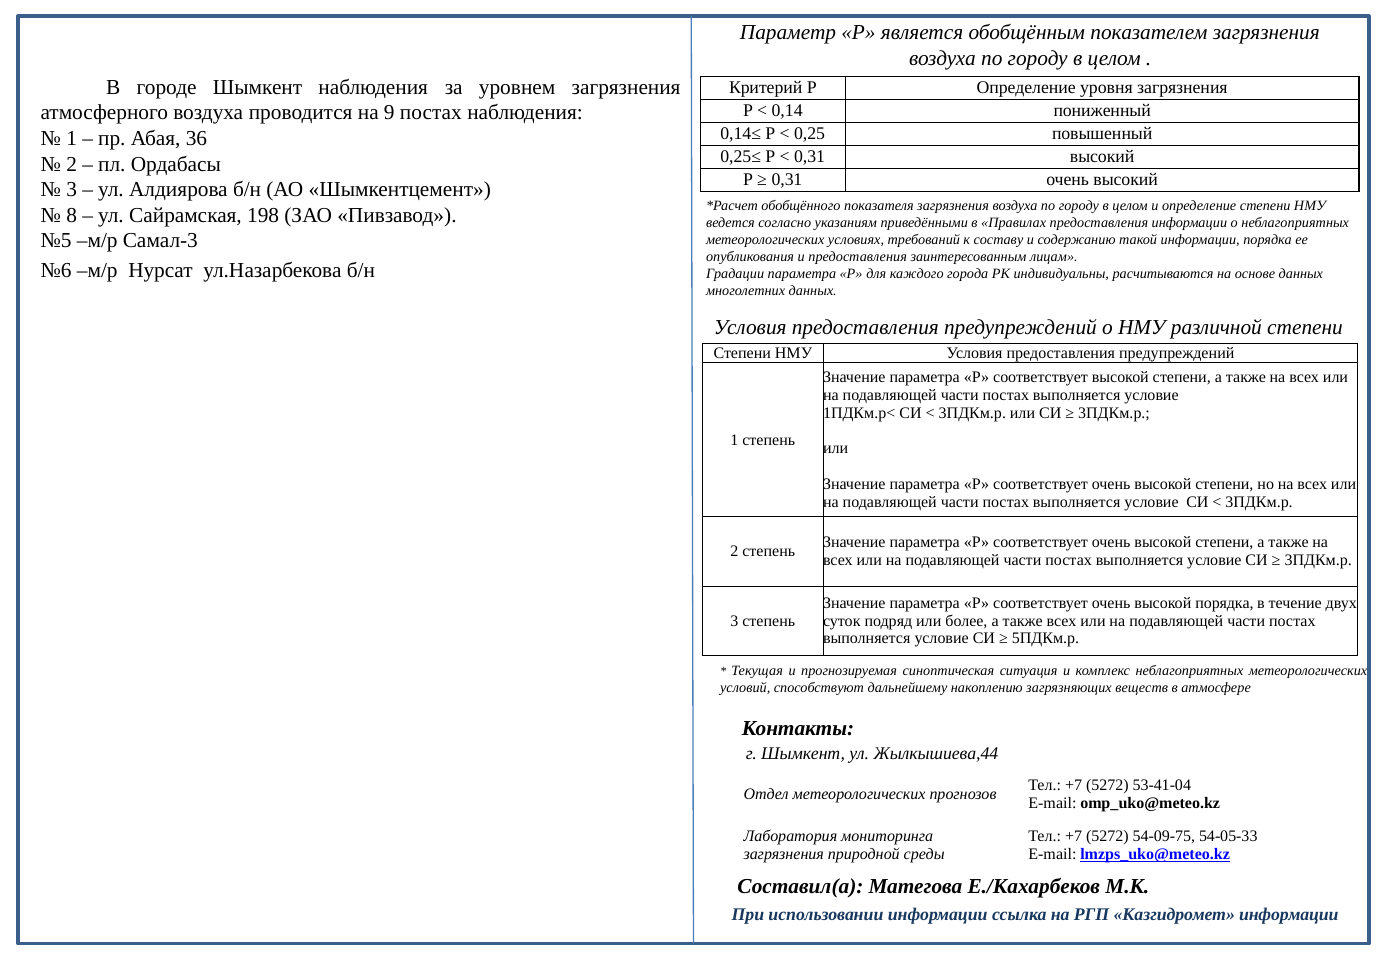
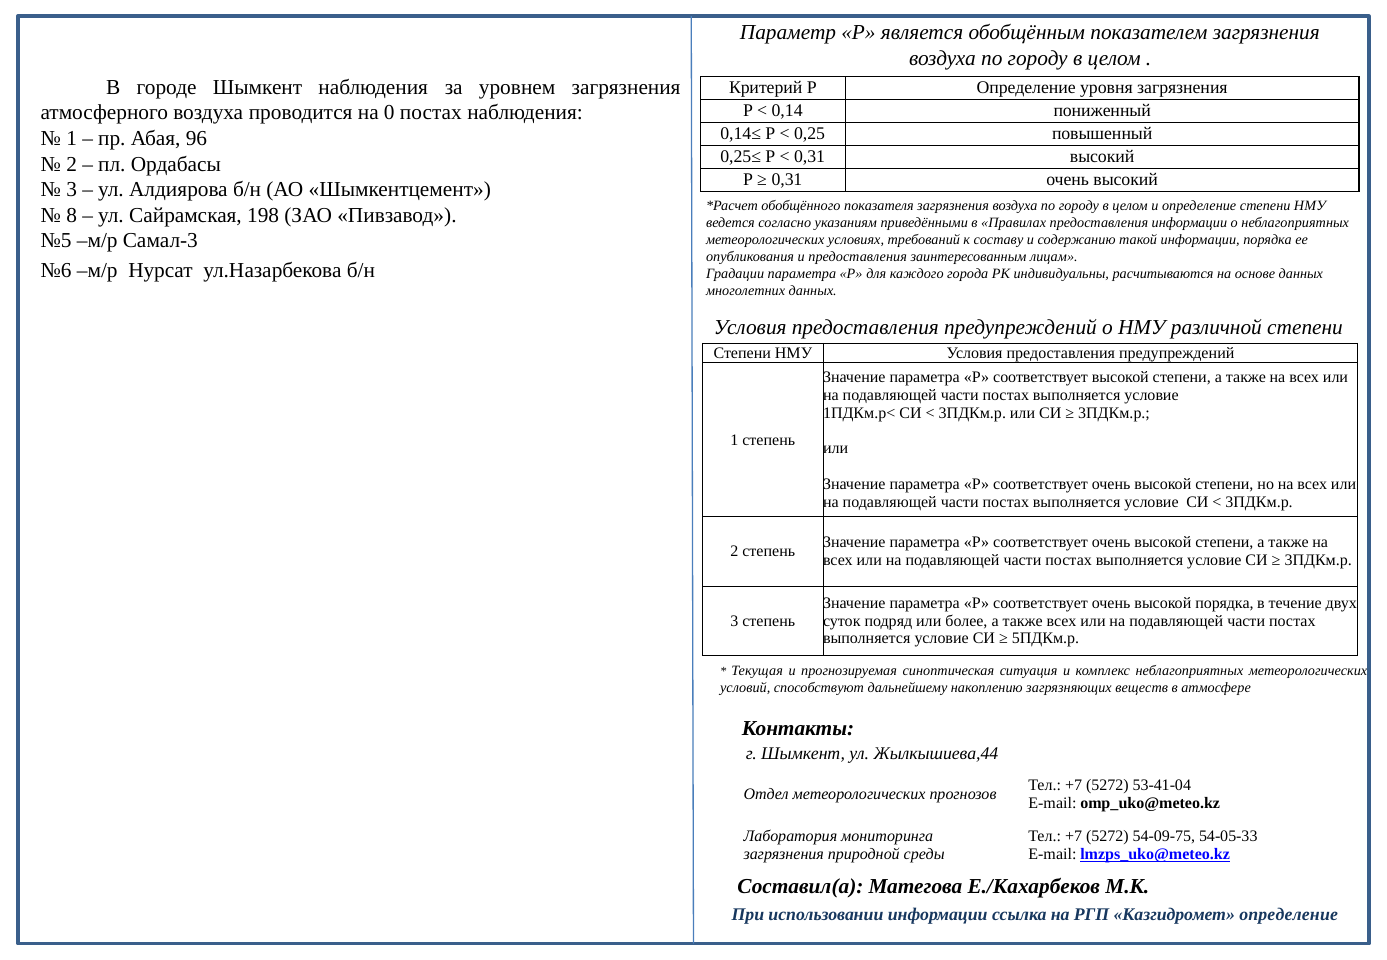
9: 9 -> 0 (389, 113)
36: 36 -> 96 (196, 139)
Казгидромет информации: информации -> определение (1289, 914)
